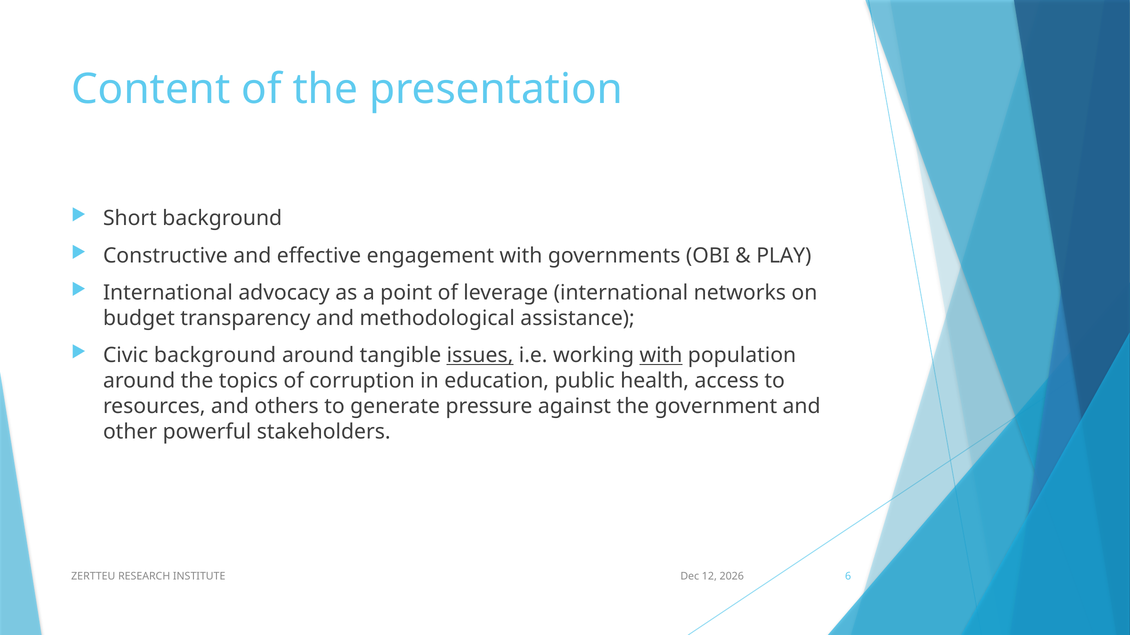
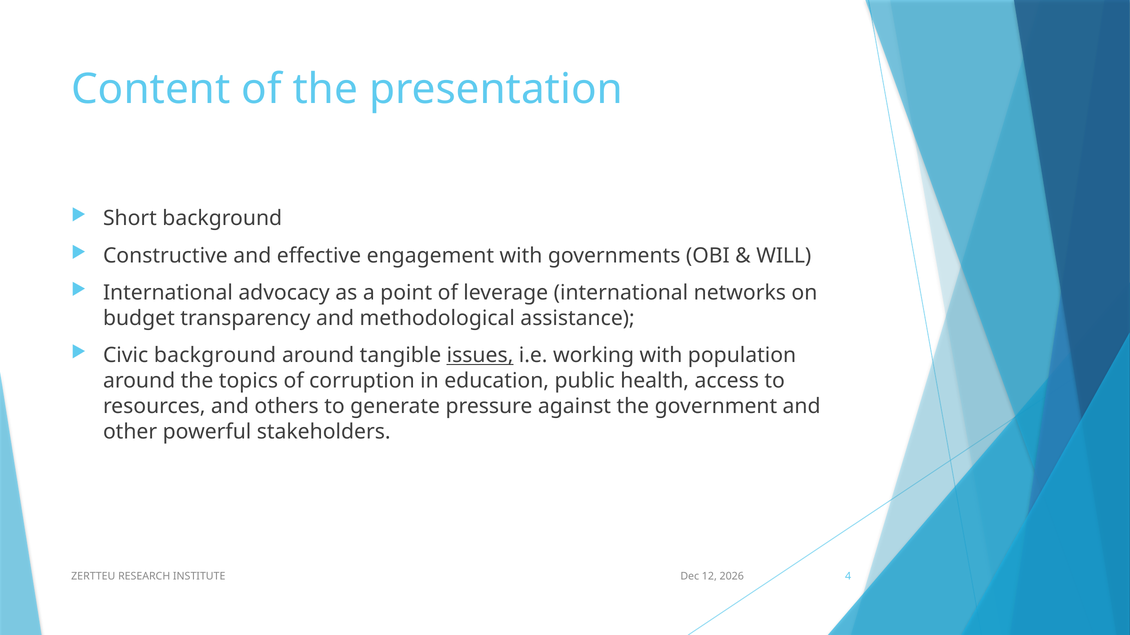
PLAY: PLAY -> WILL (784, 256)
with underline: present -> none (661, 356)
6: 6 -> 4 (848, 577)
